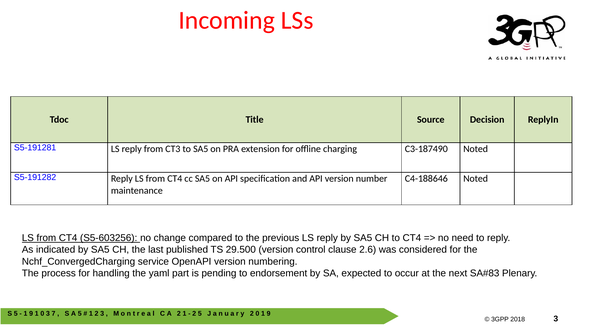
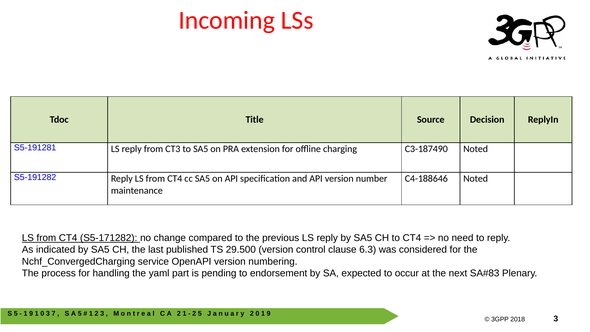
S5-603256: S5-603256 -> S5-171282 (109, 238)
2.6: 2.6 -> 6.3 (368, 250)
